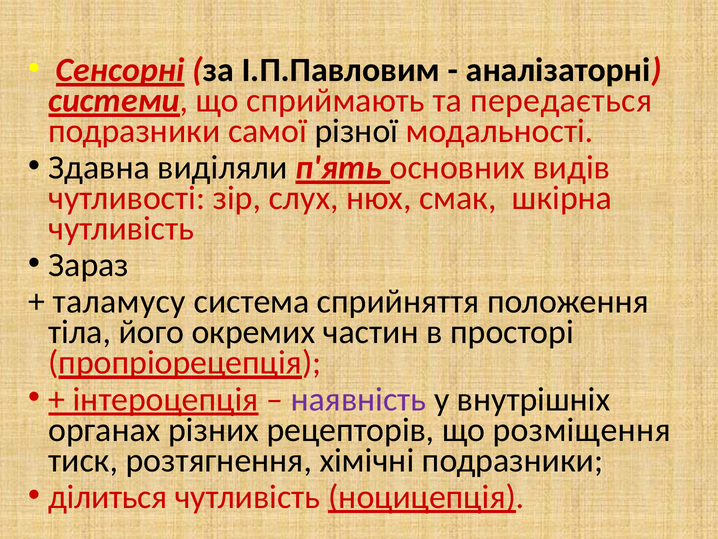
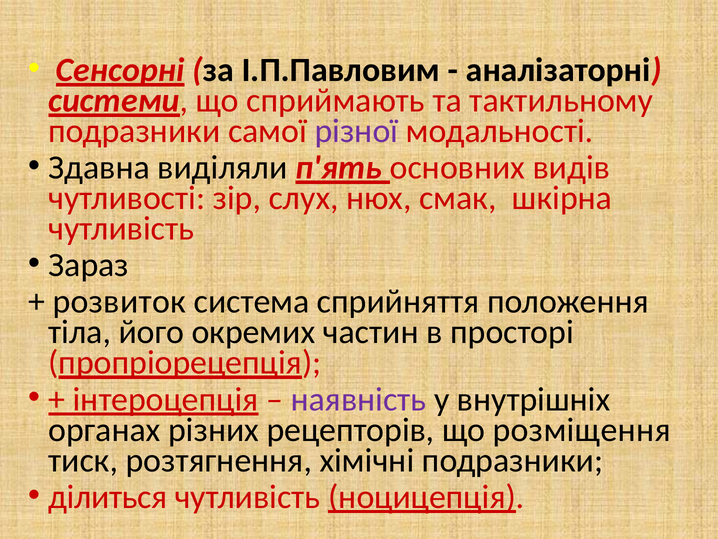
передається: передається -> тактильному (561, 100)
різної colour: black -> purple (356, 131)
таламусу: таламусу -> розвиток (119, 301)
